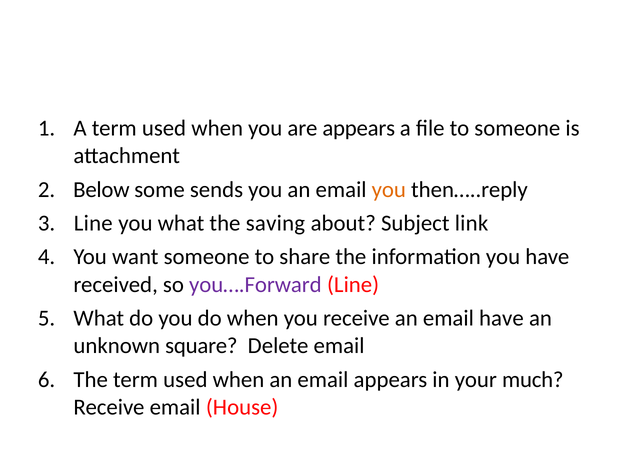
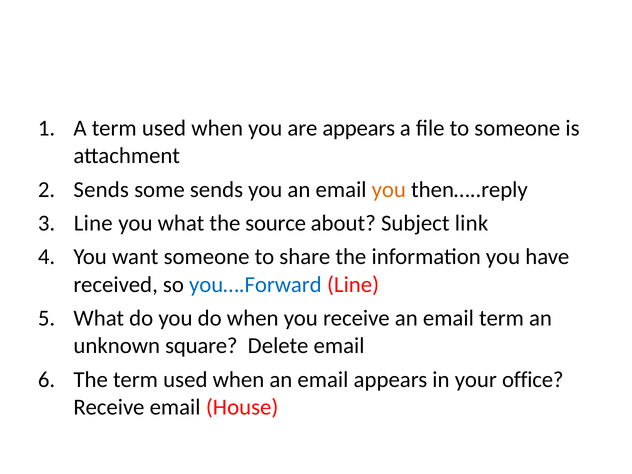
Below: Below -> Sends (101, 189)
saving: saving -> source (276, 223)
you….Forward colour: purple -> blue (255, 284)
email have: have -> term (501, 318)
much: much -> office (533, 379)
